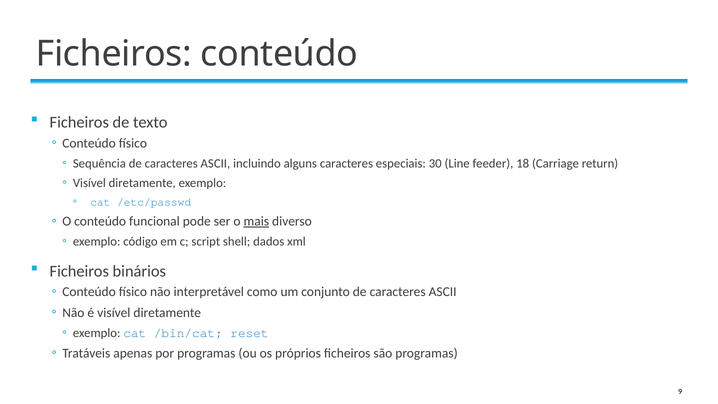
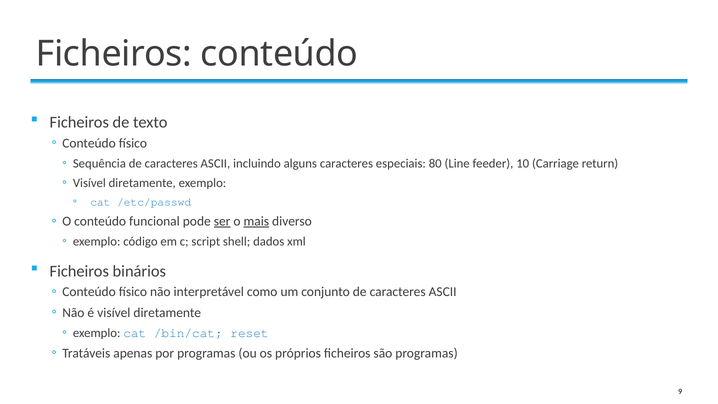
30: 30 -> 80 (435, 163)
18: 18 -> 10 (523, 163)
ser underline: none -> present (222, 221)
